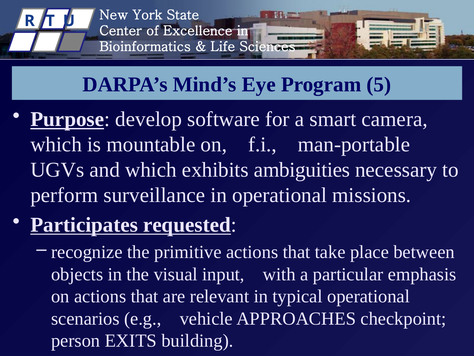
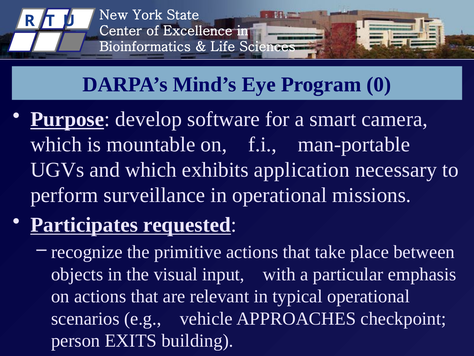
5: 5 -> 0 (379, 84)
ambiguities: ambiguities -> application (302, 170)
